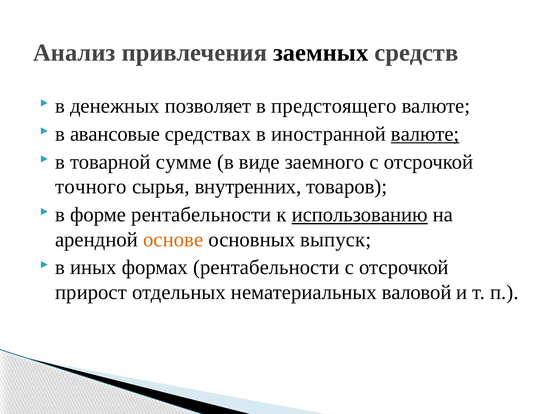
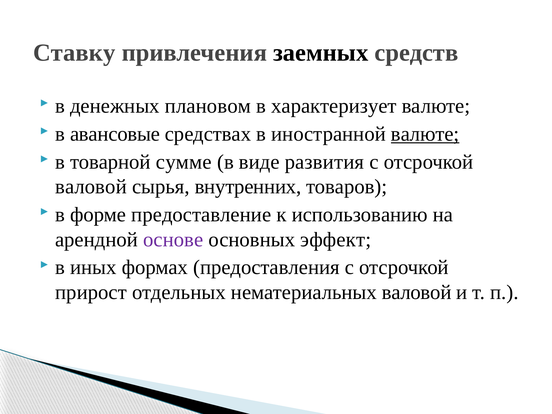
Анализ: Анализ -> Ставку (74, 53)
позволяет: позволяет -> плановом (208, 106)
предстоящего: предстоящего -> характеризует (334, 106)
заемного: заемного -> развития (324, 162)
точного: точного -> валовой (91, 187)
форме рентабельности: рентабельности -> предоставление (201, 215)
использованию underline: present -> none (360, 215)
основе colour: orange -> purple (173, 240)
выпуск: выпуск -> эффект (336, 240)
формах рентабельности: рентабельности -> предоставления (266, 267)
